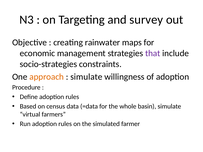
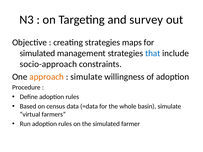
creating rainwater: rainwater -> strategies (103, 43)
economic: economic -> simulated (37, 53)
that colour: purple -> blue (153, 53)
socio-strategies: socio-strategies -> socio-approach (48, 64)
